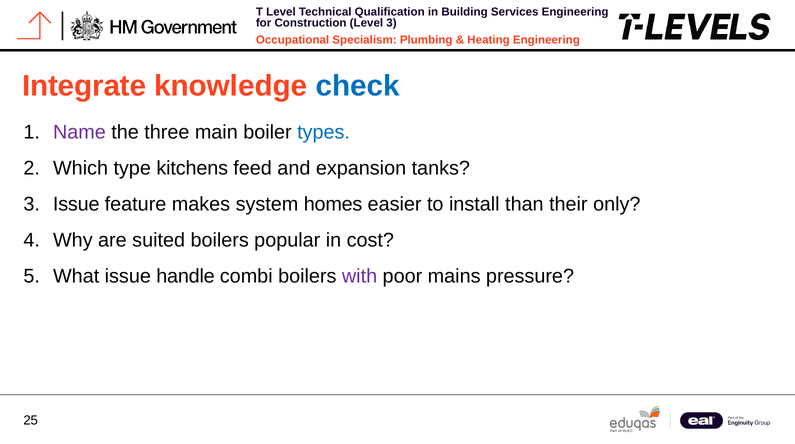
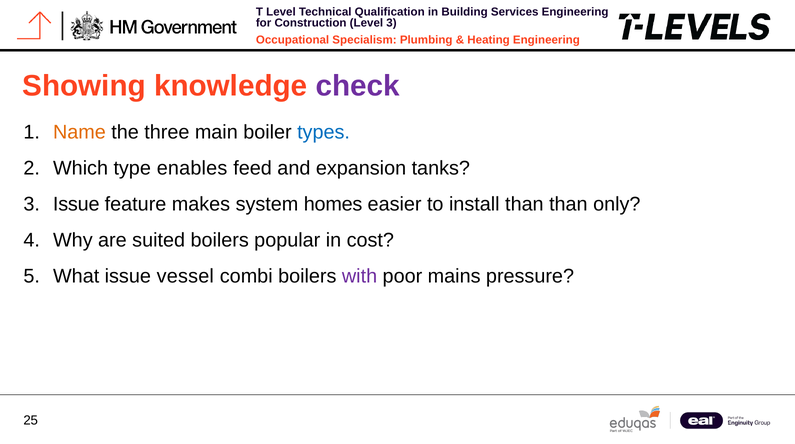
Integrate: Integrate -> Showing (84, 86)
check colour: blue -> purple (358, 86)
Name colour: purple -> orange (79, 133)
kitchens: kitchens -> enables (192, 169)
than their: their -> than (568, 205)
handle: handle -> vessel (185, 277)
